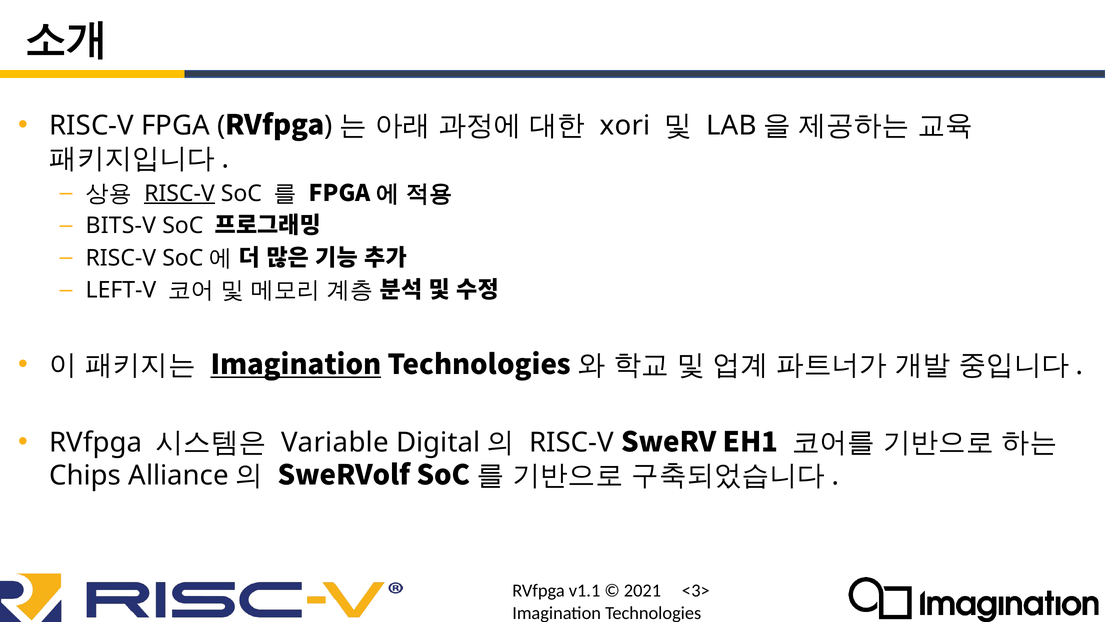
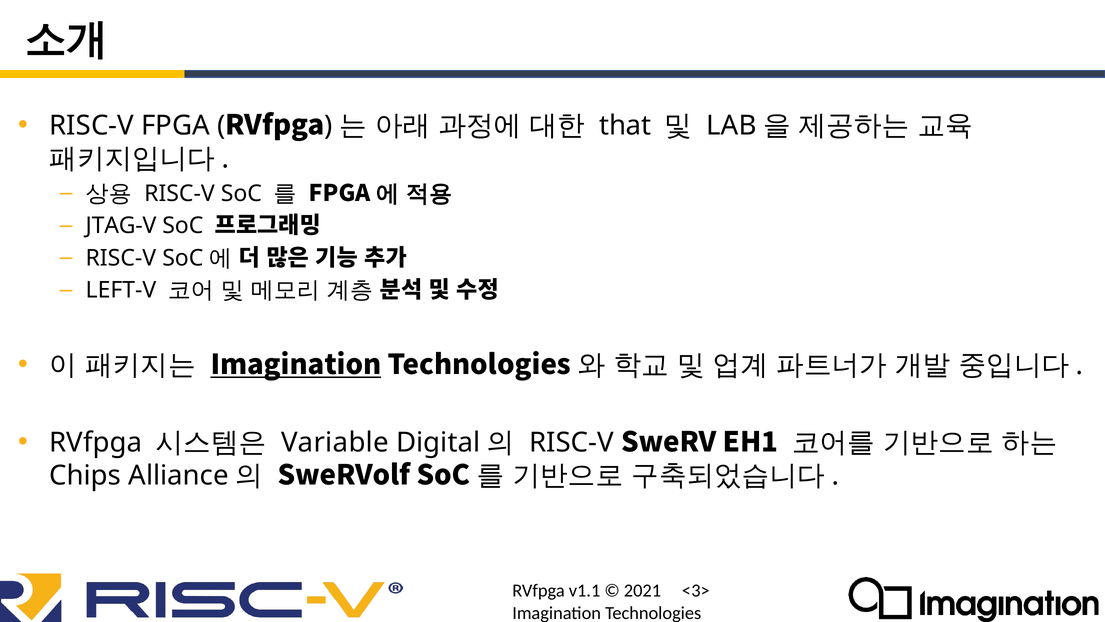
xori: xori -> that (625, 126)
RISC-V underline: present -> none (179, 193)
BITS-V: BITS-V -> JTAG-V (121, 226)
